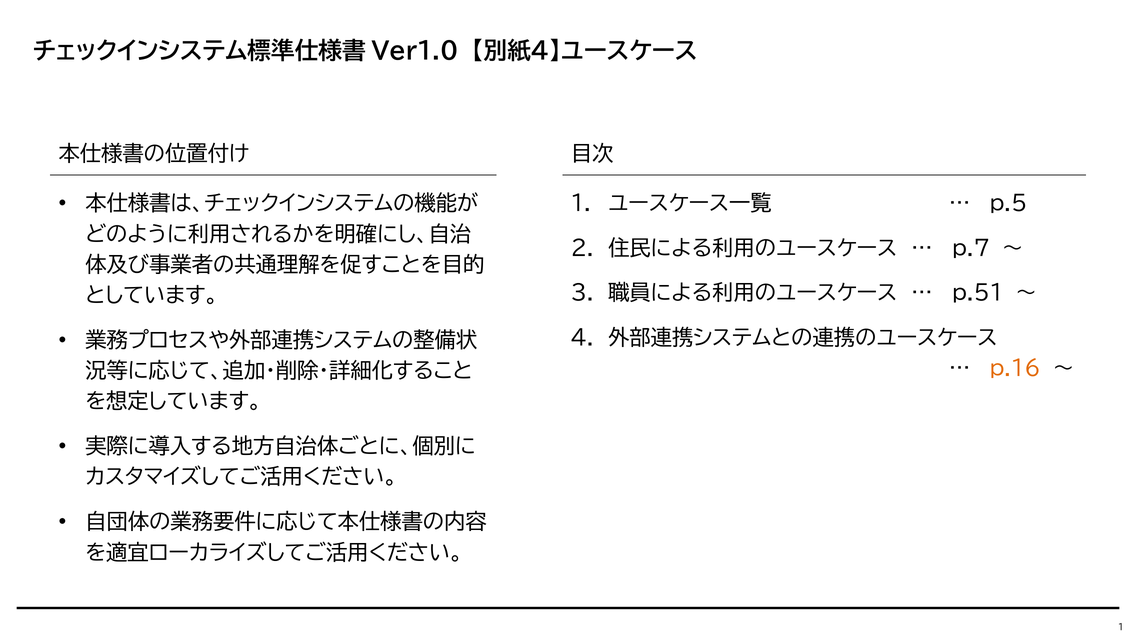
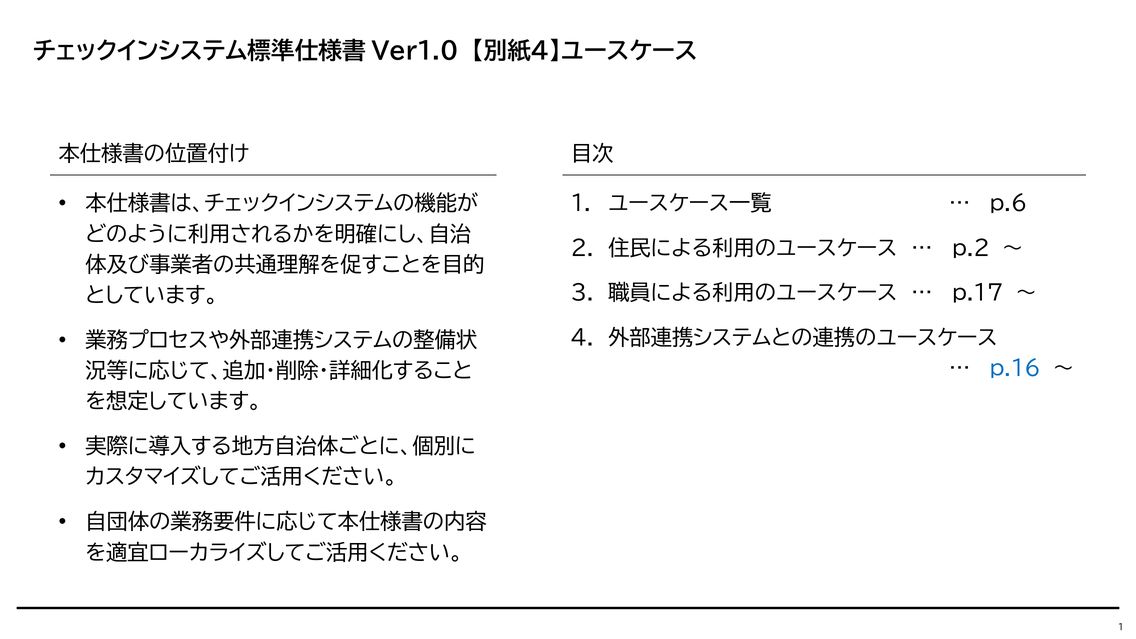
p.5: p.5 -> p.6 (1008, 204)
p.7: p.7 -> p.2 (971, 249)
p.51: p.51 -> p.17 (978, 293)
p.16 colour: orange -> blue (1015, 369)
